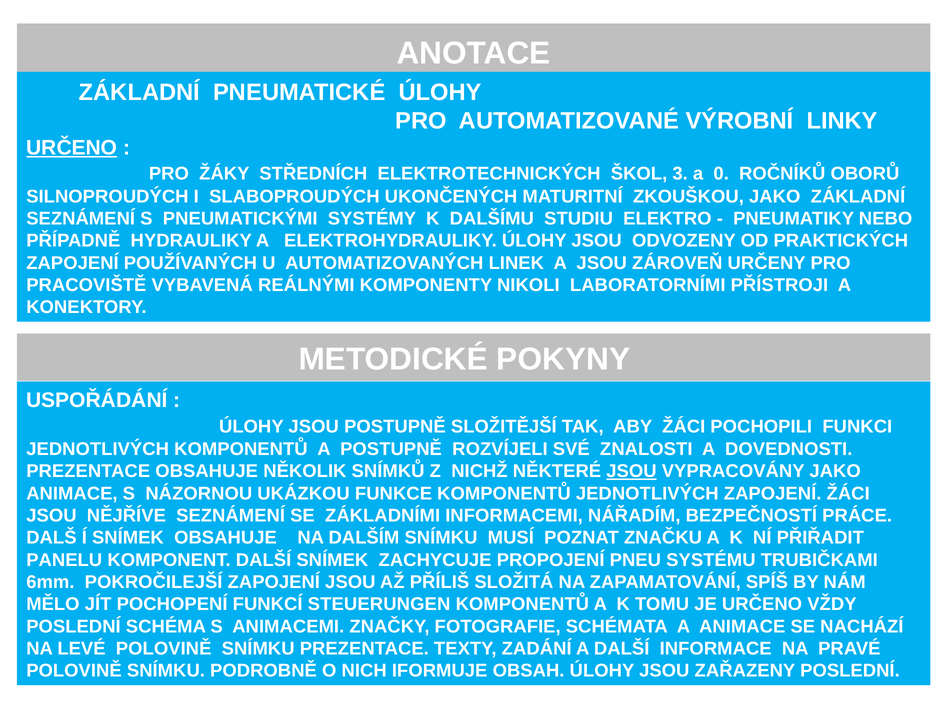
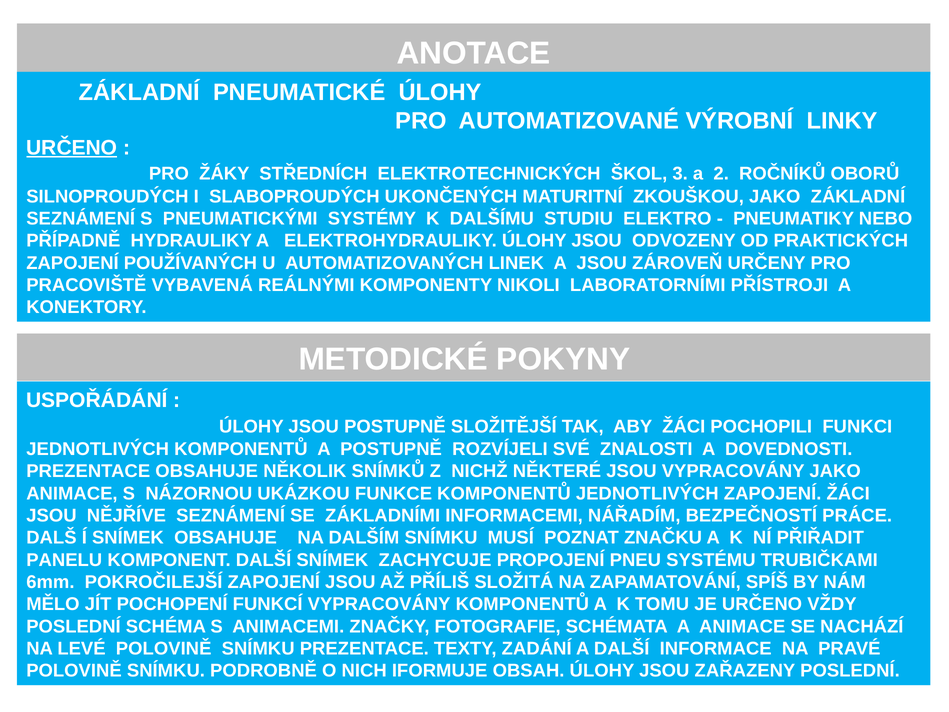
0: 0 -> 2 (721, 174)
JSOU underline: present -> none (631, 471)
FUNKCÍ STEUERUNGEN: STEUERUNGEN -> VYPRACOVÁNY (379, 604)
